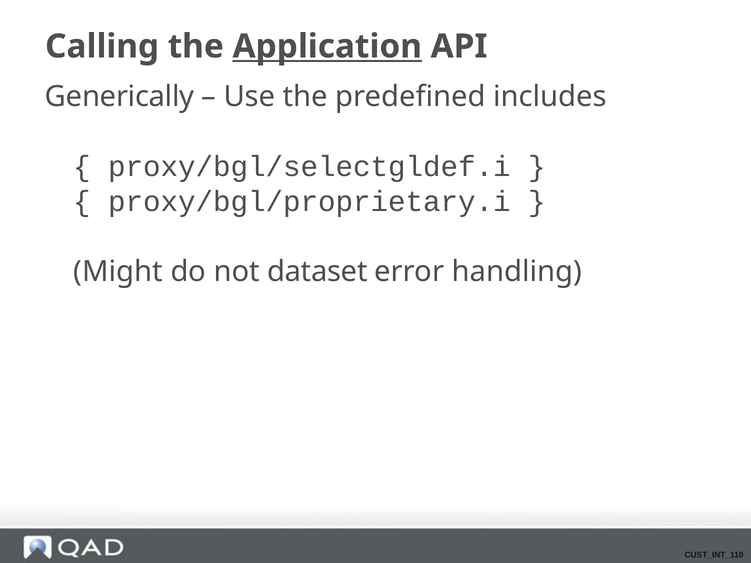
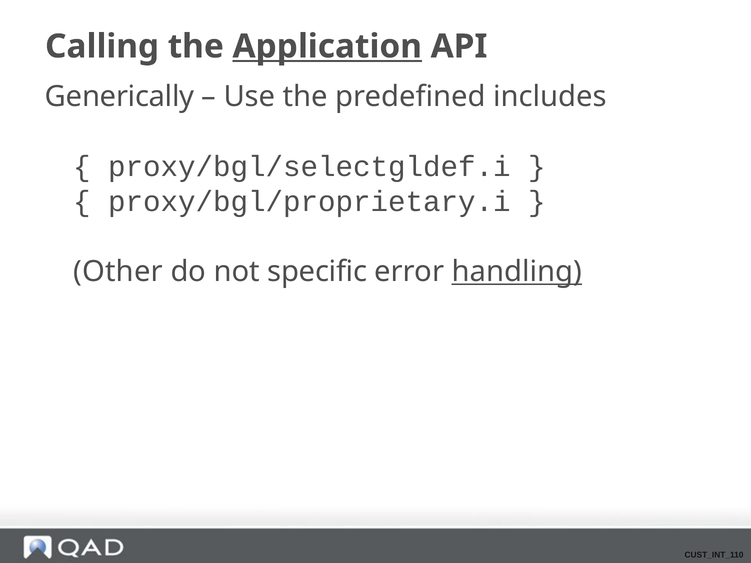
Might: Might -> Other (118, 272)
dataset: dataset -> specific (317, 272)
handling underline: none -> present (517, 272)
